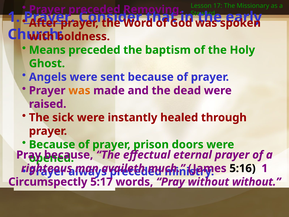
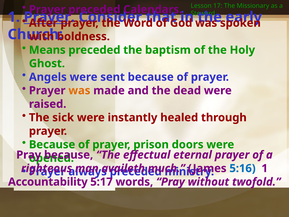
Removing: Removing -> Calendars (153, 9)
5:16 colour: black -> blue (243, 168)
Circumspectly: Circumspectly -> Accountability (48, 182)
without without: without -> twofold (256, 182)
